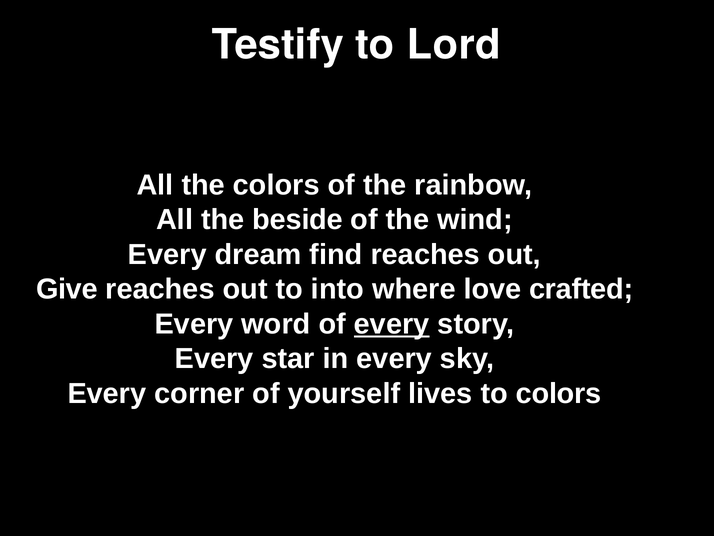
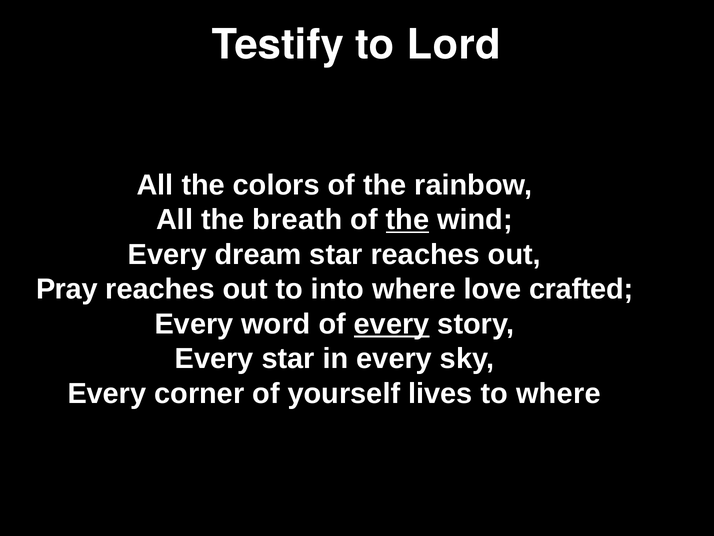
beside: beside -> breath (297, 220)
the underline: none -> present (408, 220)
dream find: find -> star (336, 254)
Give: Give -> Pray (67, 289)
to colors: colors -> where (558, 393)
